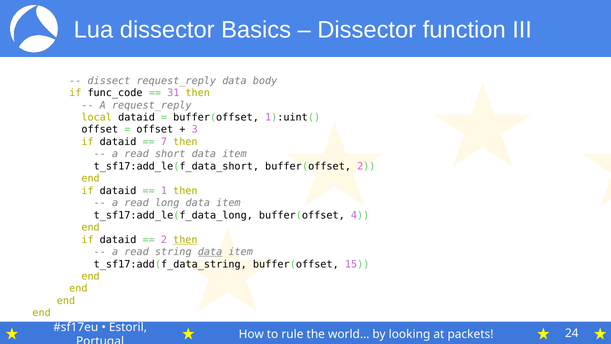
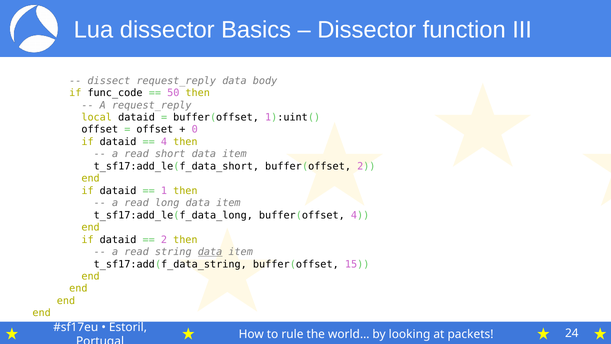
31: 31 -> 50 (173, 93)
3: 3 -> 0 (195, 129)
7: 7 -> 4 (164, 142)
then underline: present -> none (185, 239)
